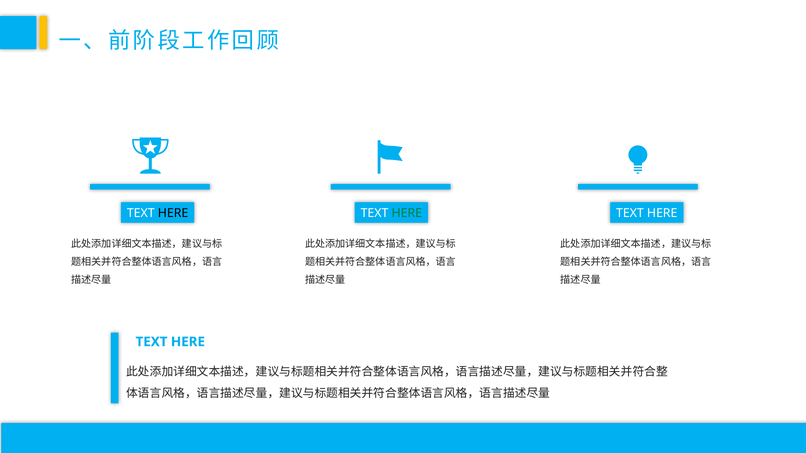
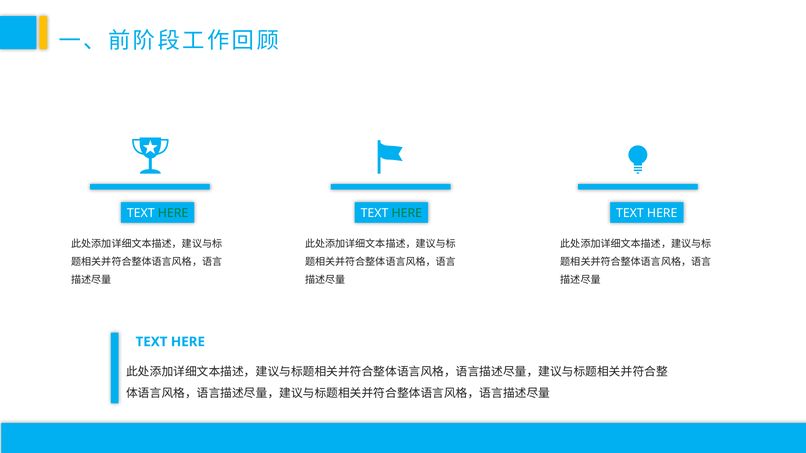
HERE colour: black -> green (173, 214)
